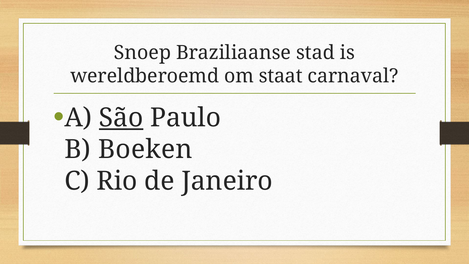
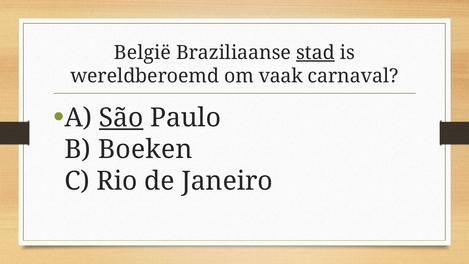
Snoep: Snoep -> België (143, 53)
stad underline: none -> present (315, 53)
staat: staat -> vaak (281, 76)
